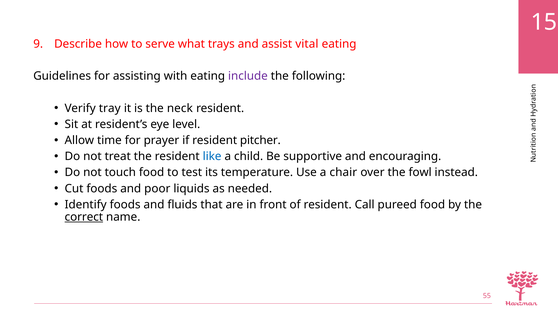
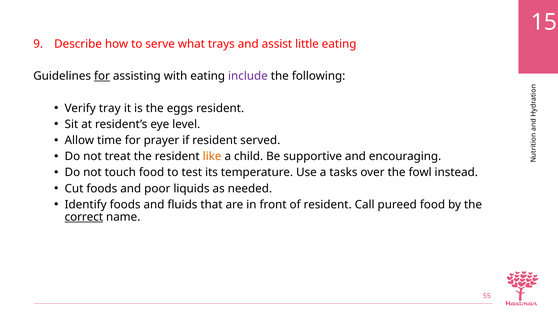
vital: vital -> little (307, 44)
for underline: none -> present (102, 76)
neck: neck -> eggs (180, 108)
pitcher: pitcher -> served (260, 140)
like colour: blue -> orange (212, 156)
chair: chair -> tasks (343, 172)
